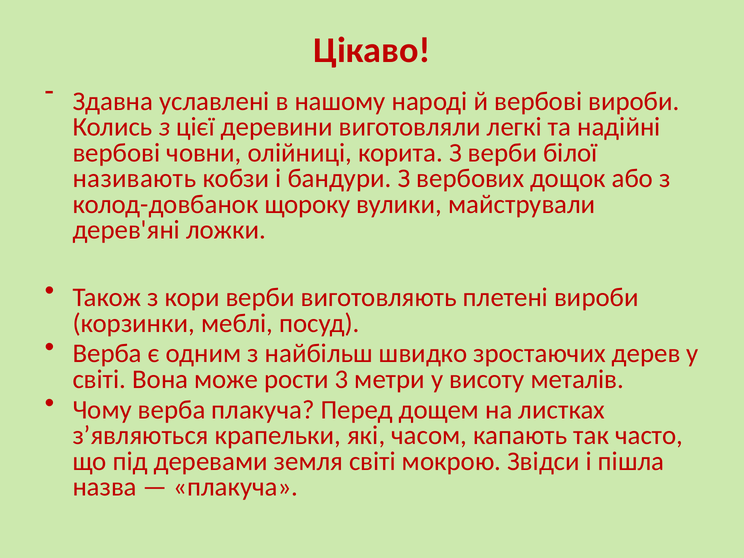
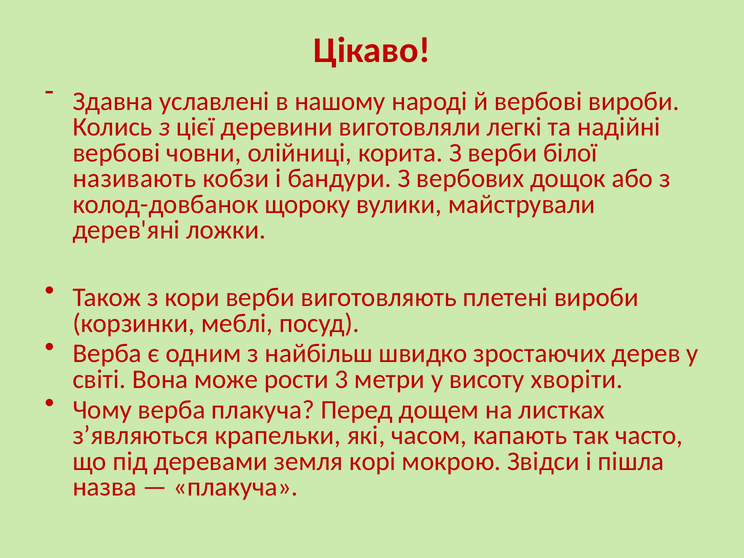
металів: металів -> хворіти (577, 379)
земля світі: світі -> корі (373, 461)
